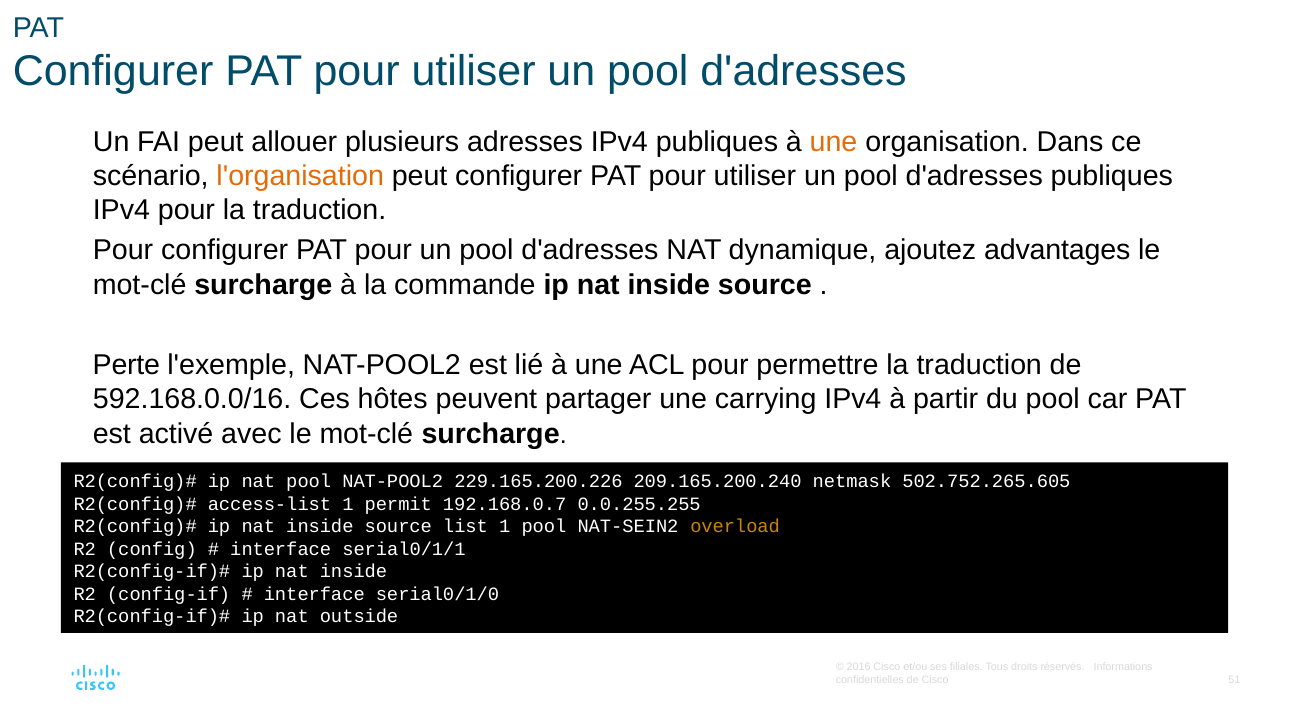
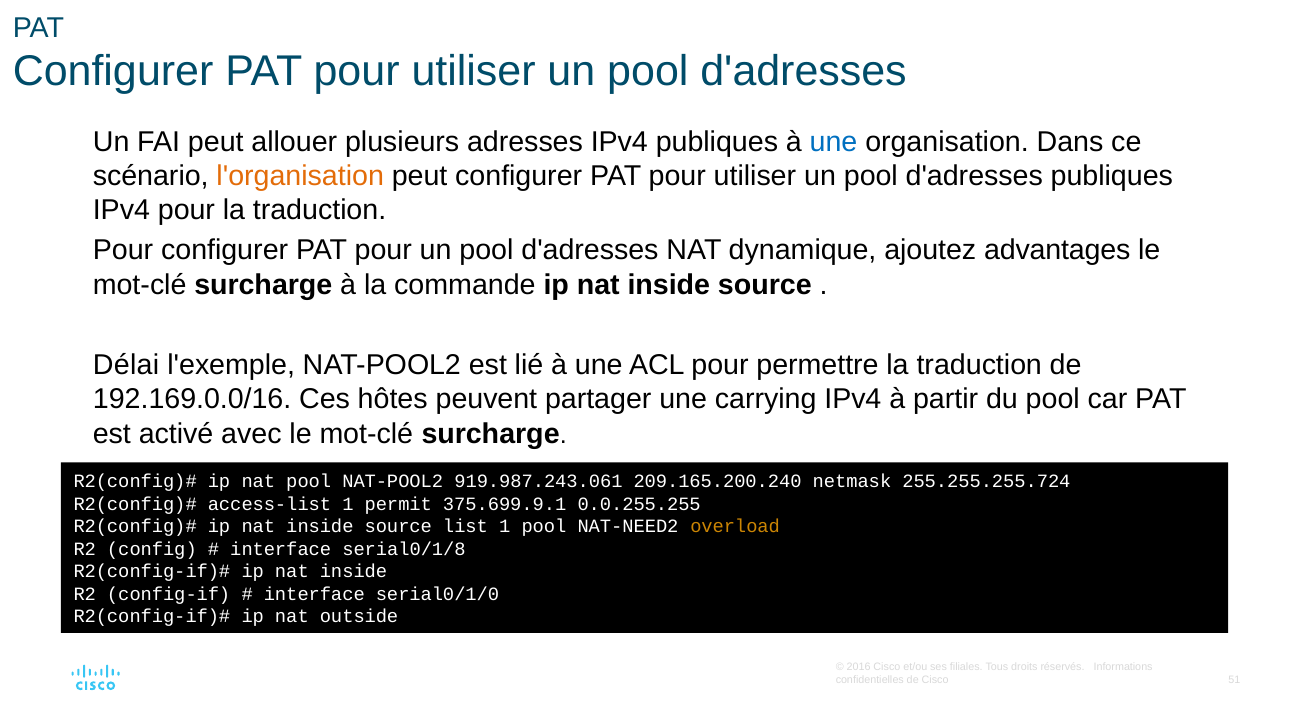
une colour: orange -> blue (834, 142)
Perte: Perte -> Délai (126, 365)
592.168.0.0/16: 592.168.0.0/16 -> 192.169.0.0/16 (192, 399)
229.165.200.226: 229.165.200.226 -> 919.987.243.061 (538, 481)
502.752.265.605: 502.752.265.605 -> 255.255.255.724 (986, 481)
192.168.0.7: 192.168.0.7 -> 375.699.9.1 (505, 504)
NAT-SEIN2: NAT-SEIN2 -> NAT-NEED2 (628, 526)
serial0/1/1: serial0/1/1 -> serial0/1/8 (404, 549)
